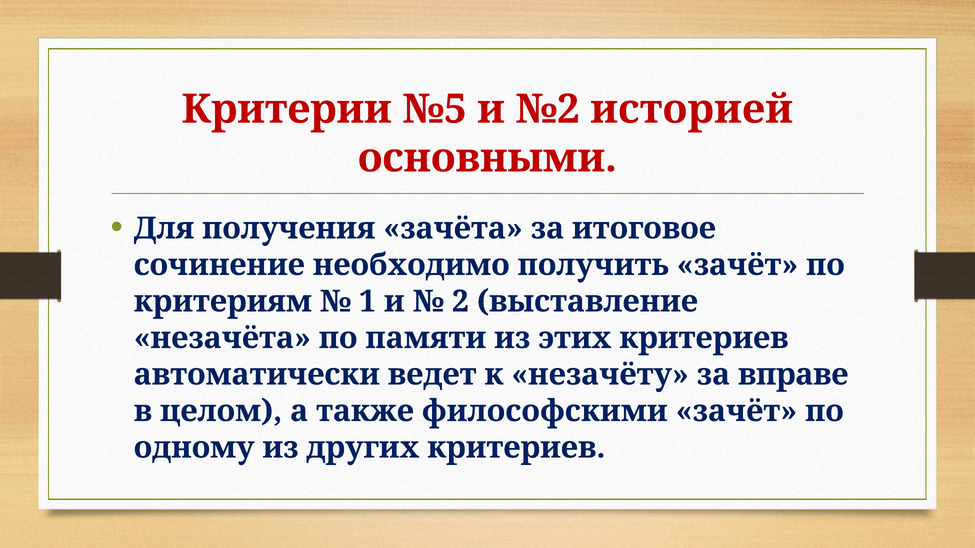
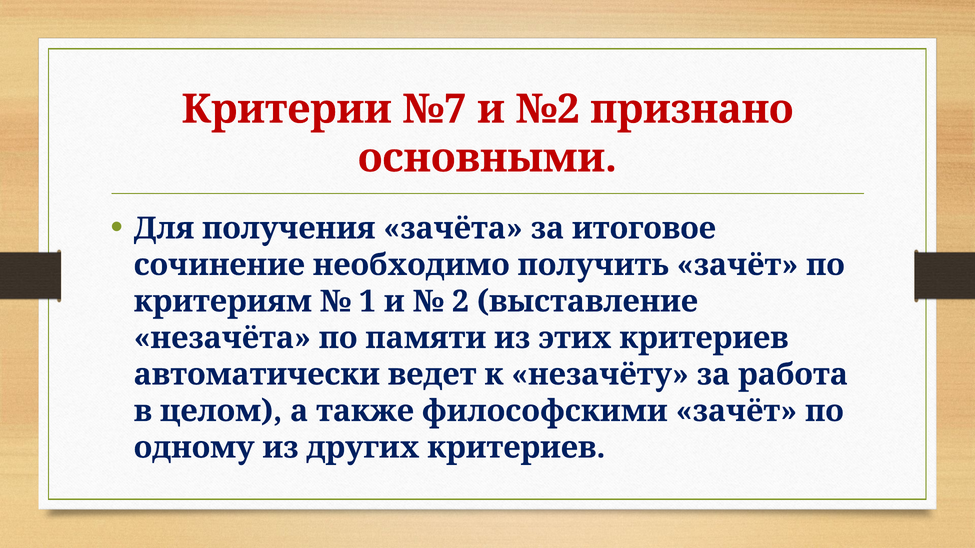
№5: №5 -> №7 (434, 109)
историей: историей -> признано (692, 109)
вправе: вправе -> работа (793, 375)
